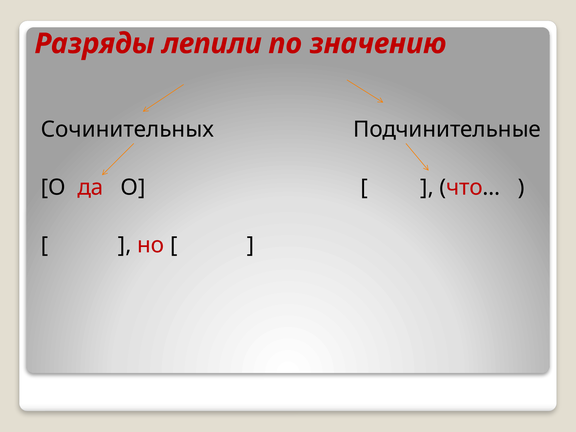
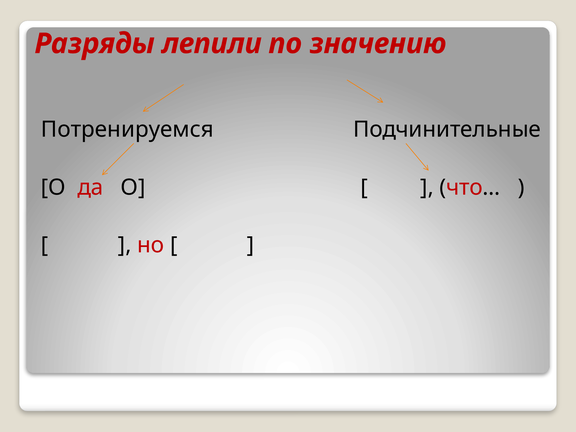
Сочинительных: Сочинительных -> Потренируемся (127, 130)
